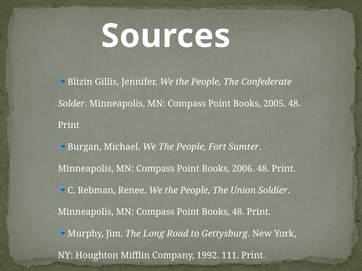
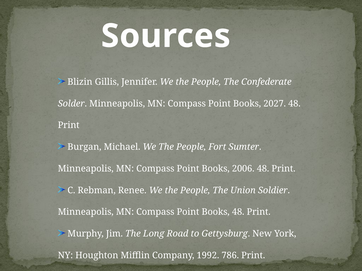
2005: 2005 -> 2027 (275, 104)
111: 111 -> 786 (230, 256)
